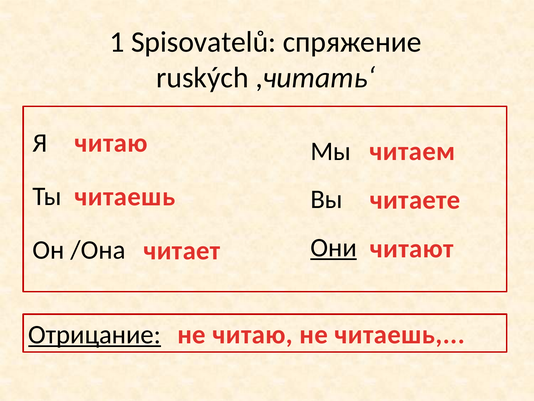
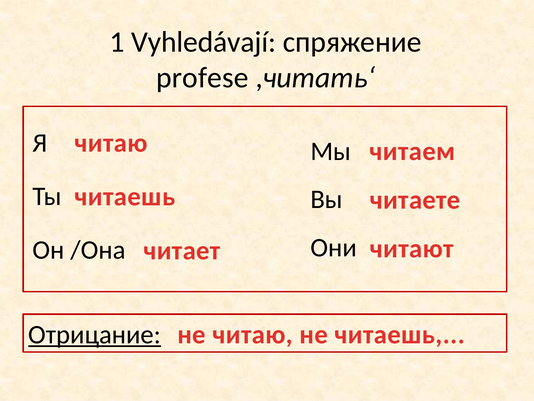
Spisovatelů: Spisovatelů -> Vyhledávají (204, 42)
ruských: ruských -> profese (202, 78)
Они underline: present -> none (334, 247)
